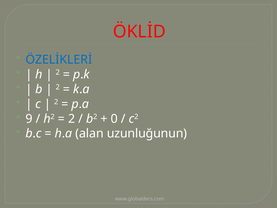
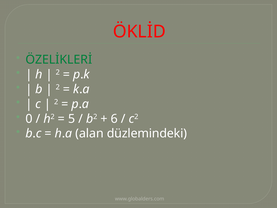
ÖZELİKLERİ colour: blue -> green (59, 59)
9: 9 -> 0 (29, 119)
2: 2 -> 5 (72, 119)
0: 0 -> 6 (114, 119)
uzunluğunun: uzunluğunun -> düzlemindeki (147, 133)
